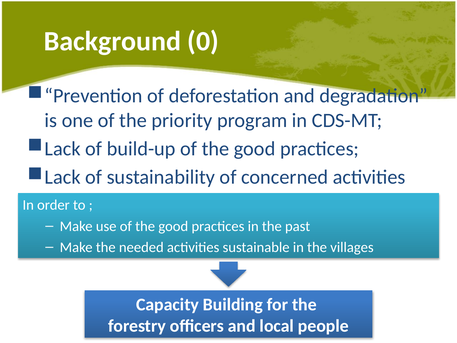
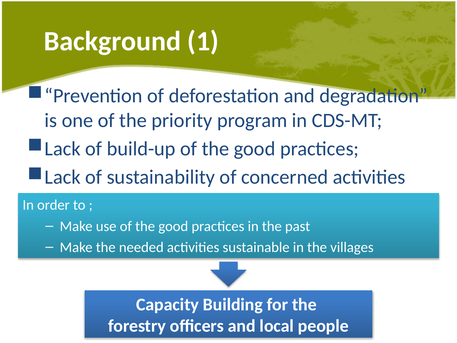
0: 0 -> 1 (203, 41)
